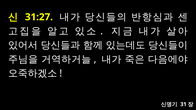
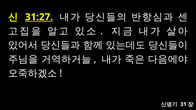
31:27 underline: none -> present (39, 17)
